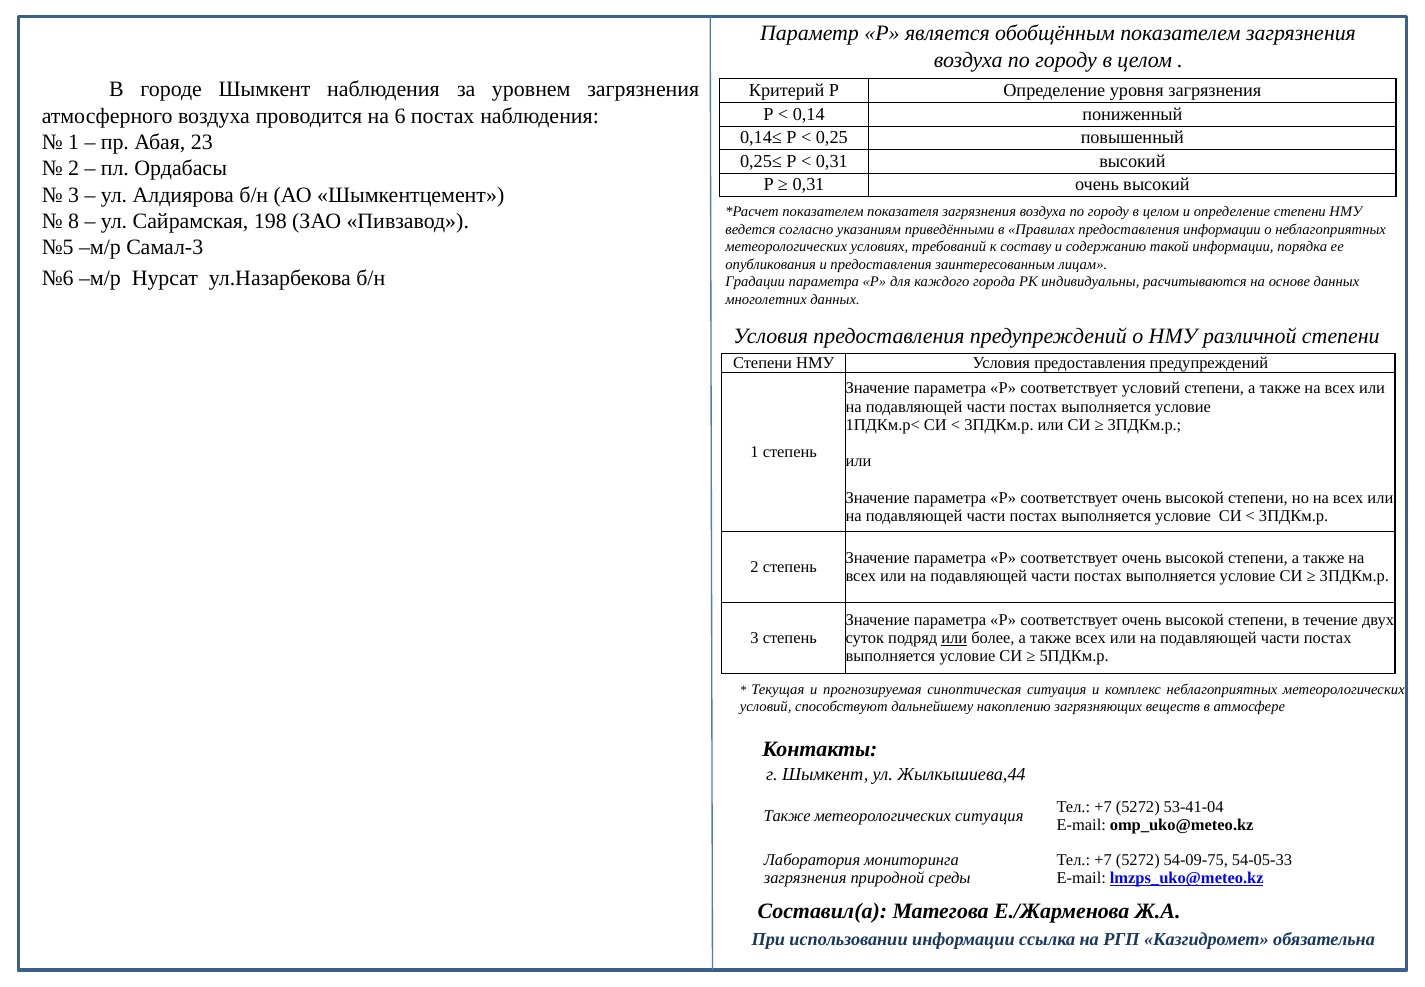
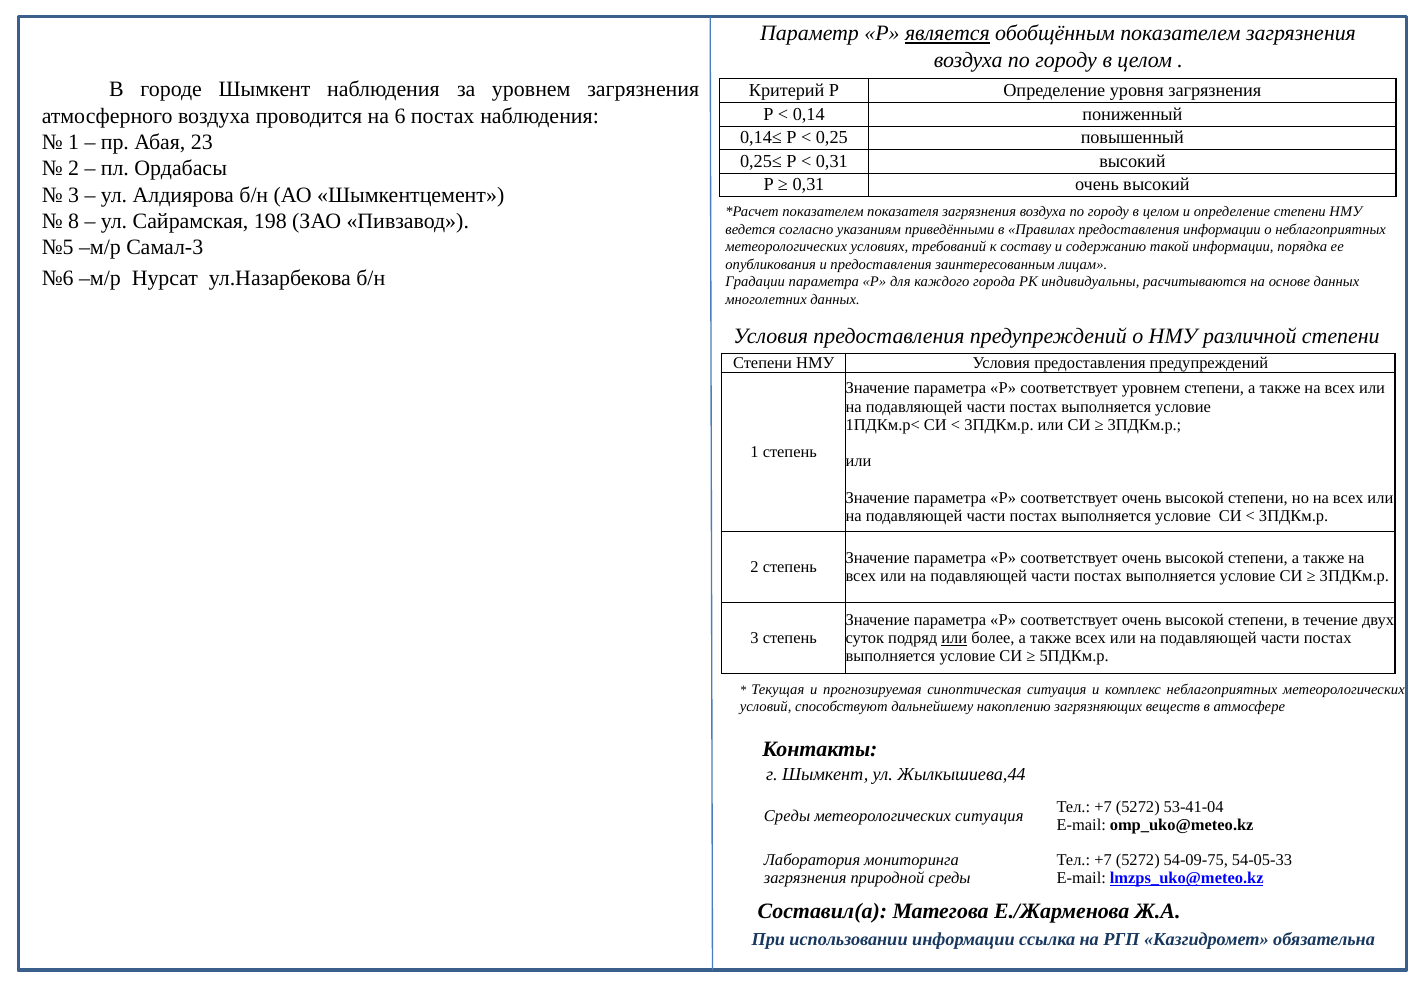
является underline: none -> present (947, 33)
соответствует условий: условий -> уровнем (1151, 388)
Также: Также -> Среды (787, 816)
